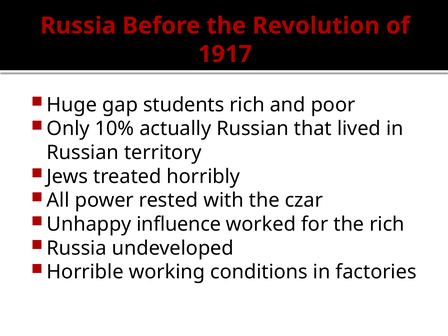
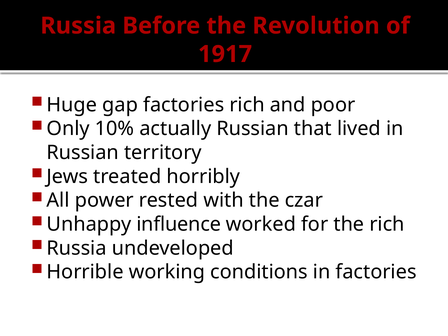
gap students: students -> factories (184, 105)
